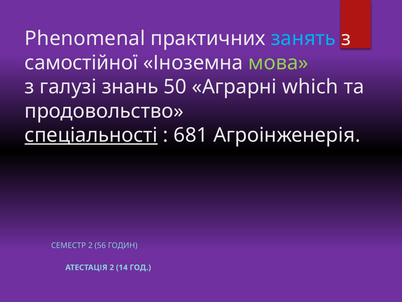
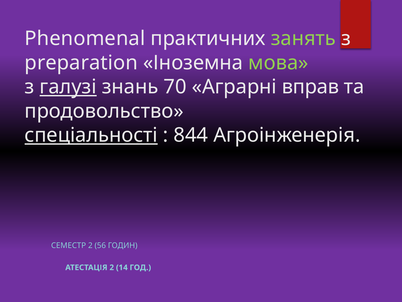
занять colour: light blue -> light green (303, 39)
самостійної: самостійної -> preparation (81, 63)
галузі underline: none -> present (68, 87)
50: 50 -> 70 (175, 87)
which: which -> вправ (310, 87)
681: 681 -> 844 (191, 135)
